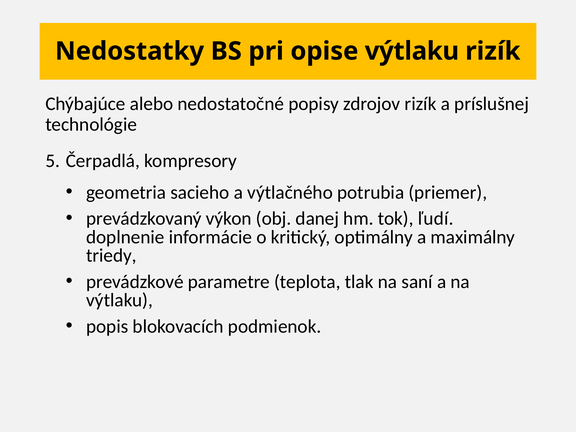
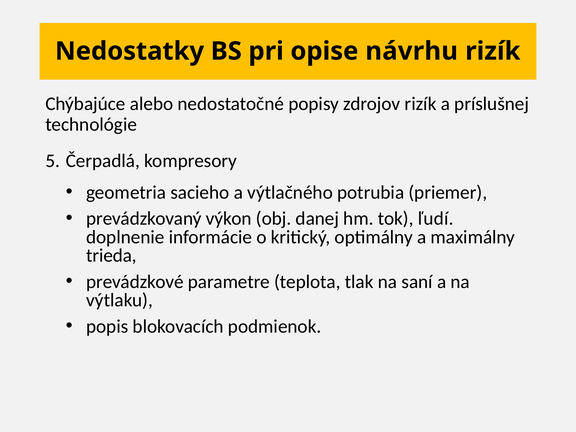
opise výtlaku: výtlaku -> návrhu (412, 51)
triedy: triedy -> trieda (111, 255)
